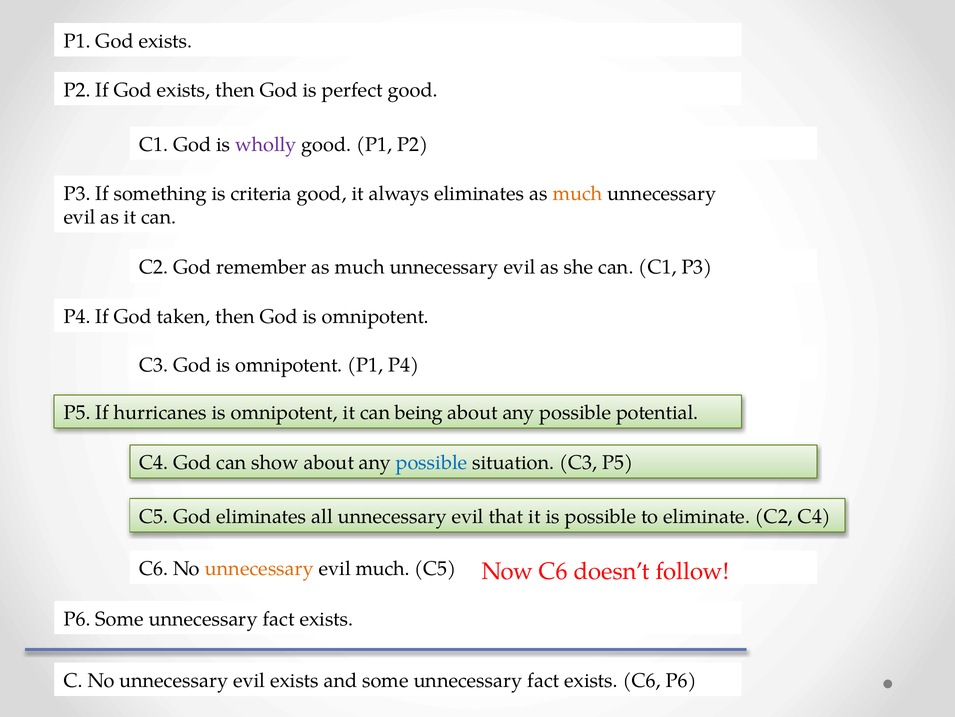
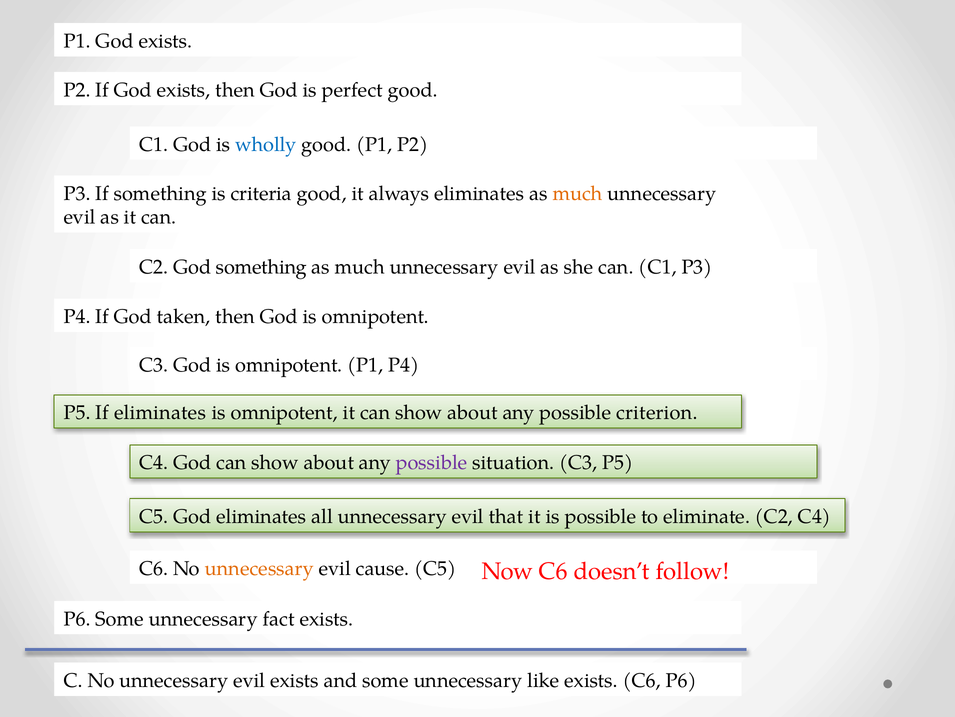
wholly colour: purple -> blue (266, 144)
God remember: remember -> something (261, 267)
If hurricanes: hurricanes -> eliminates (160, 412)
it can being: being -> show (419, 412)
potential: potential -> criterion (657, 412)
possible colour: blue -> purple (432, 462)
evil much: much -> cause (382, 568)
and some unnecessary fact: fact -> like (543, 680)
